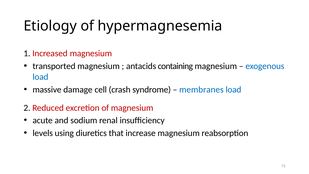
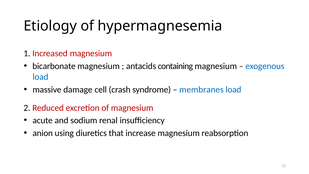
transported: transported -> bicarbonate (54, 66)
levels: levels -> anion (43, 133)
